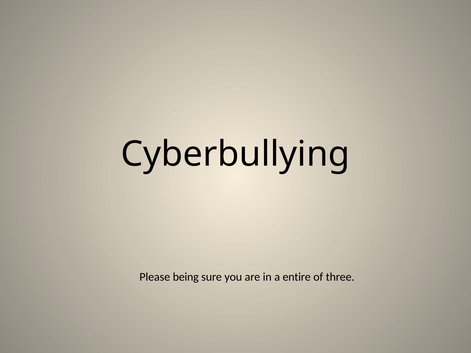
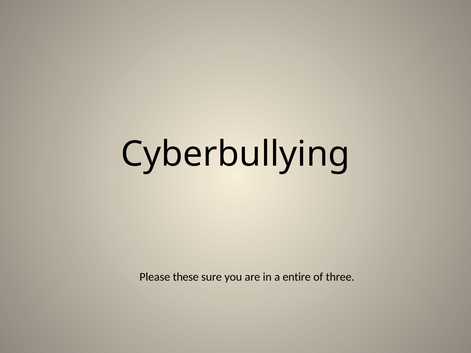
being: being -> these (186, 277)
